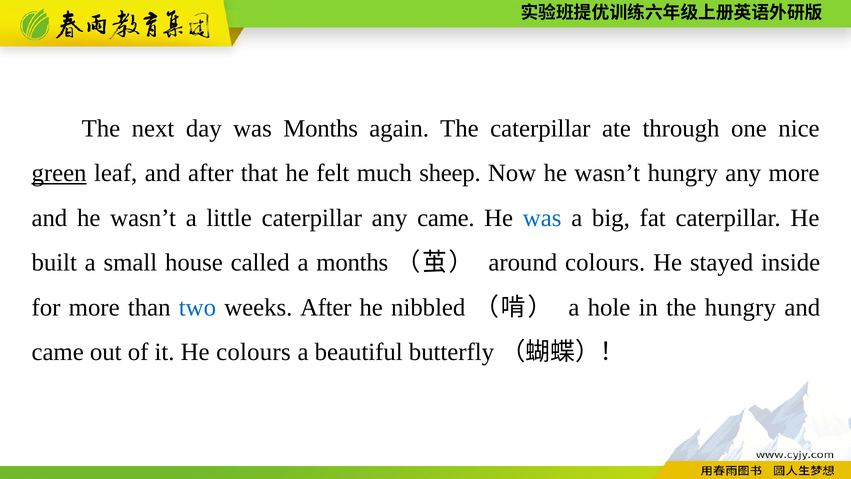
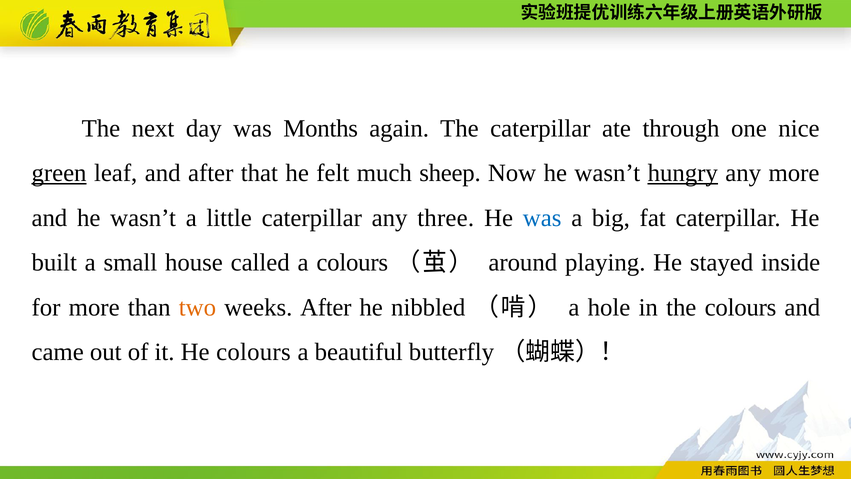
hungry underline: none -> present (683, 173)
any came: came -> three (446, 218)
a months: months -> colours (352, 262)
around colours: colours -> playing (605, 262)
two colour: blue -> orange (197, 307)
the hungry: hungry -> colours (741, 307)
